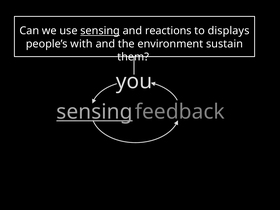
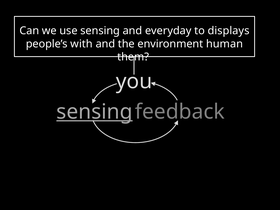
sensing underline: present -> none (100, 31)
reactions: reactions -> everyday (168, 31)
sustain: sustain -> human (225, 44)
